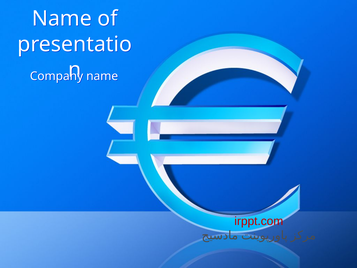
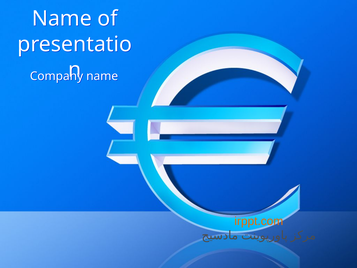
irppt.com colour: red -> orange (259, 221)
